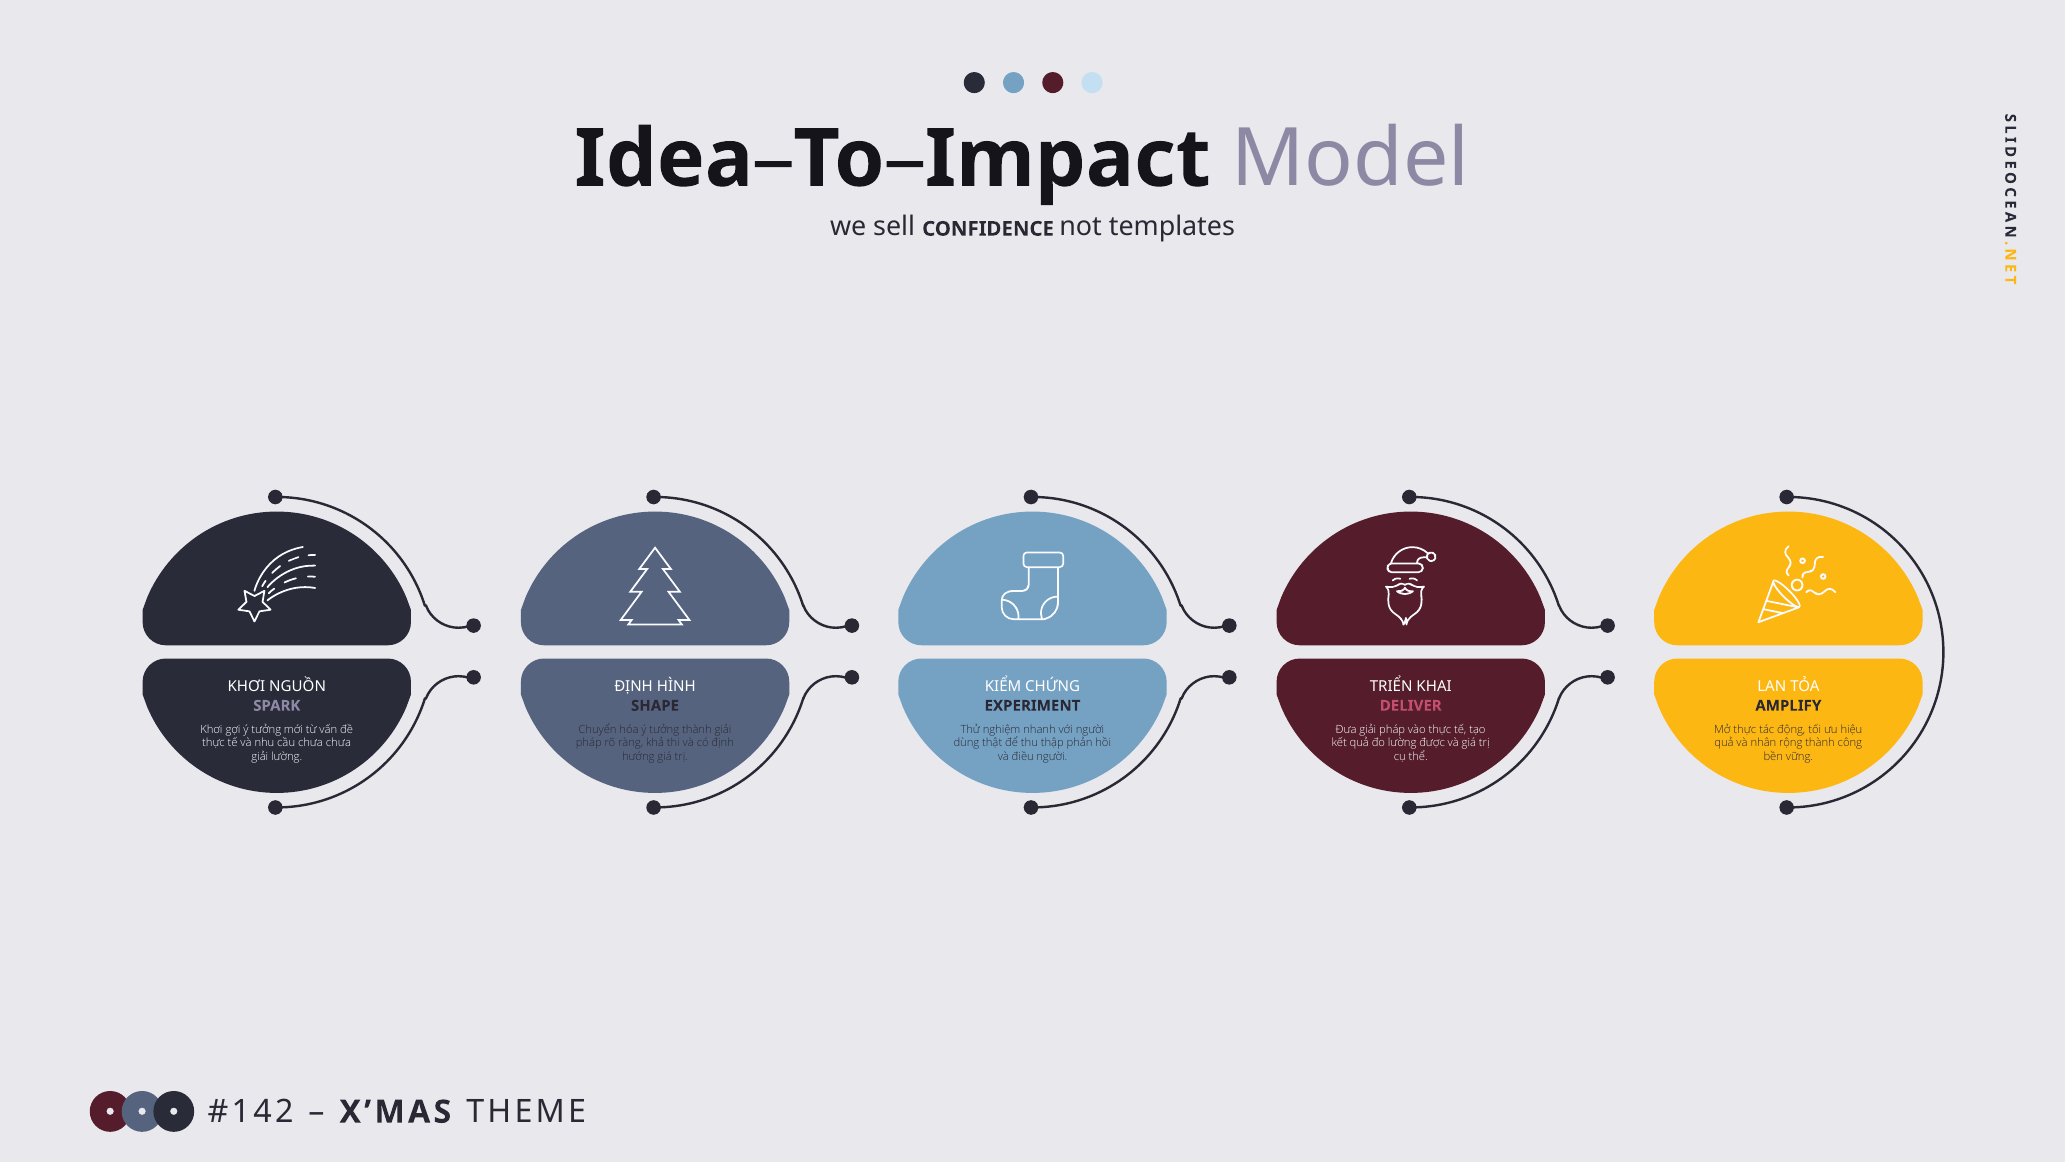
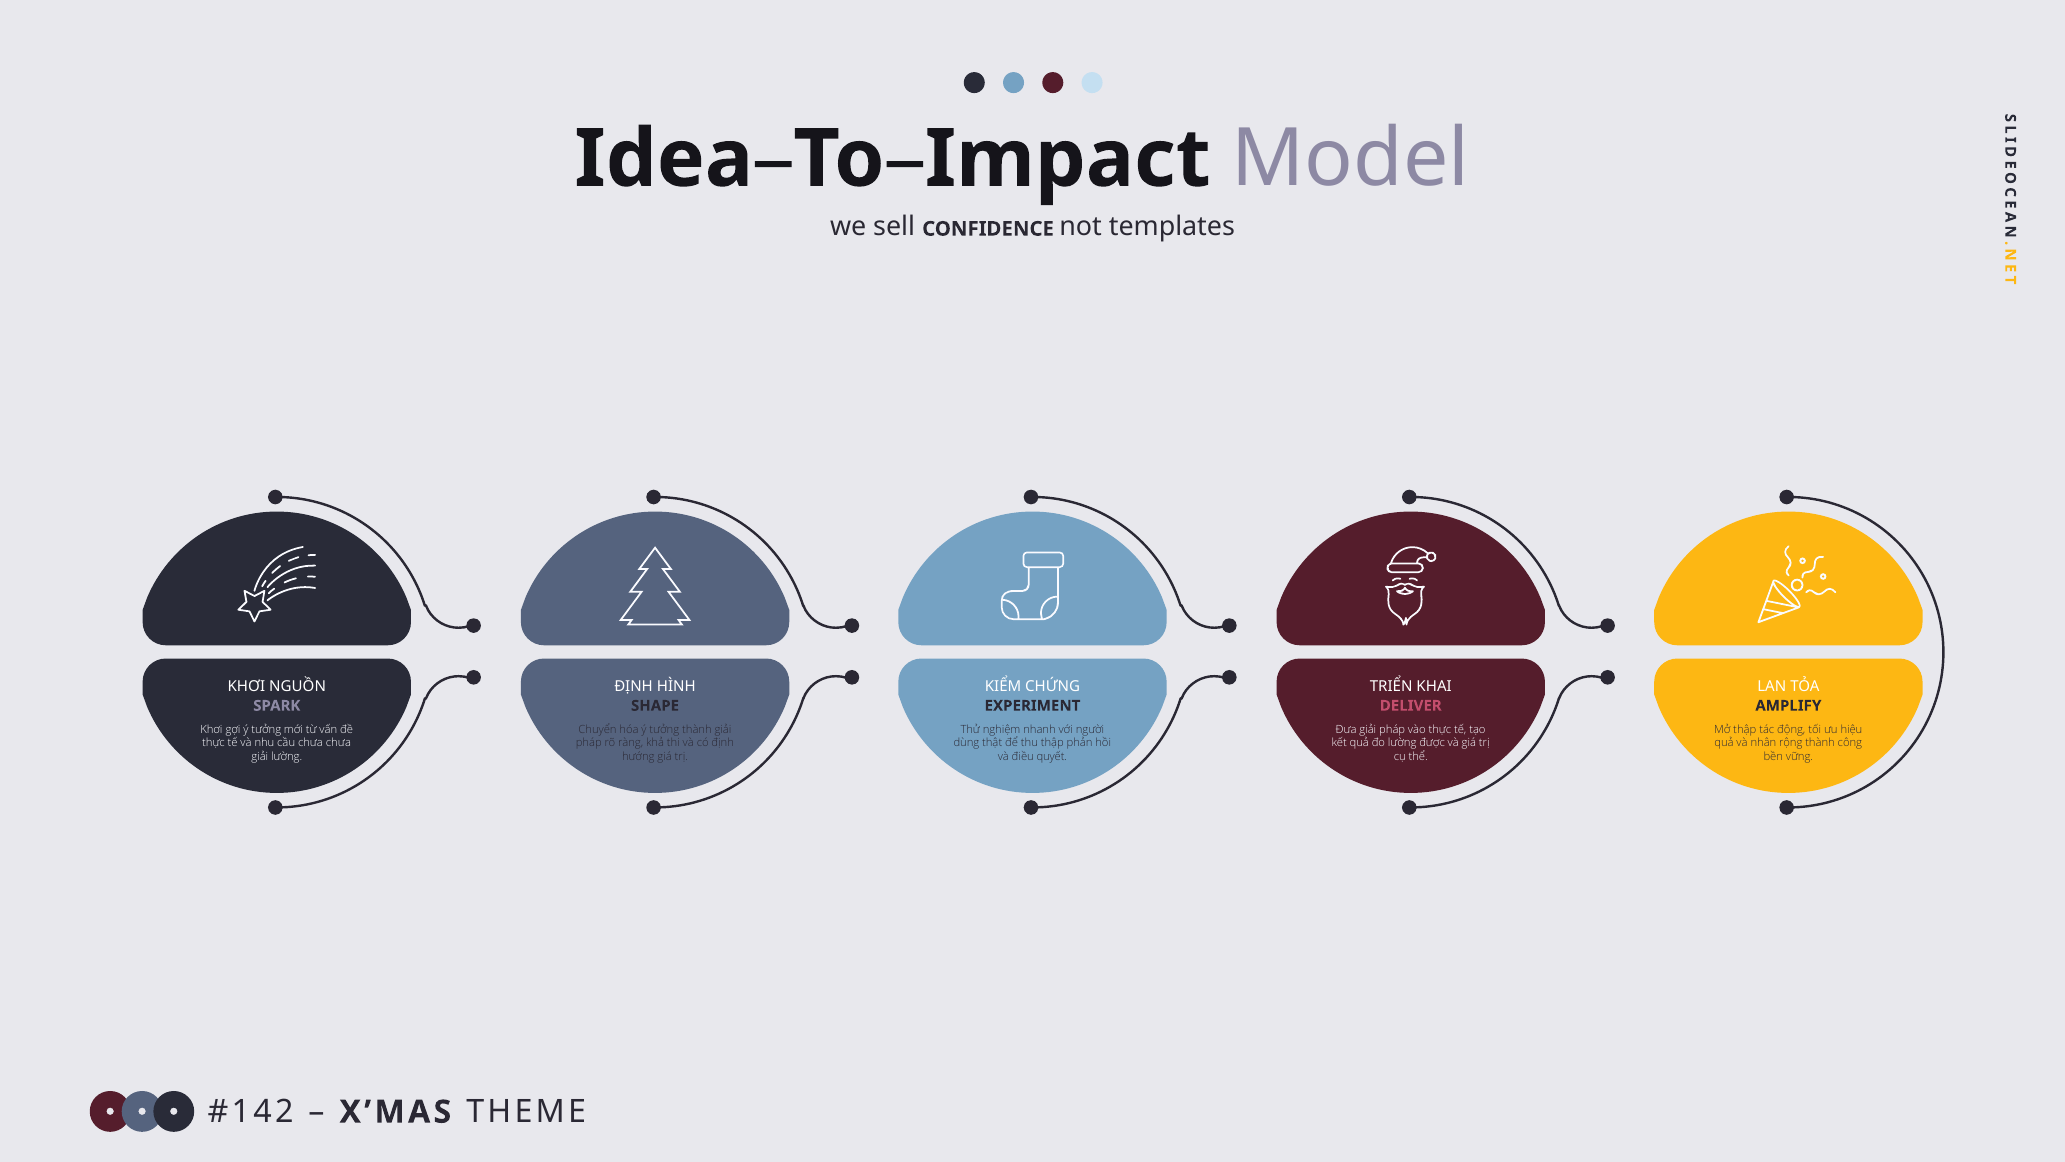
Mở thực: thực -> thập (1745, 729)
điều người: người -> quyết (1052, 756)
